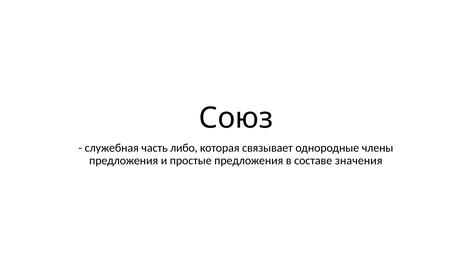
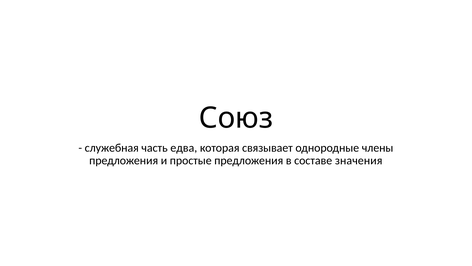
либо: либо -> едва (184, 148)
